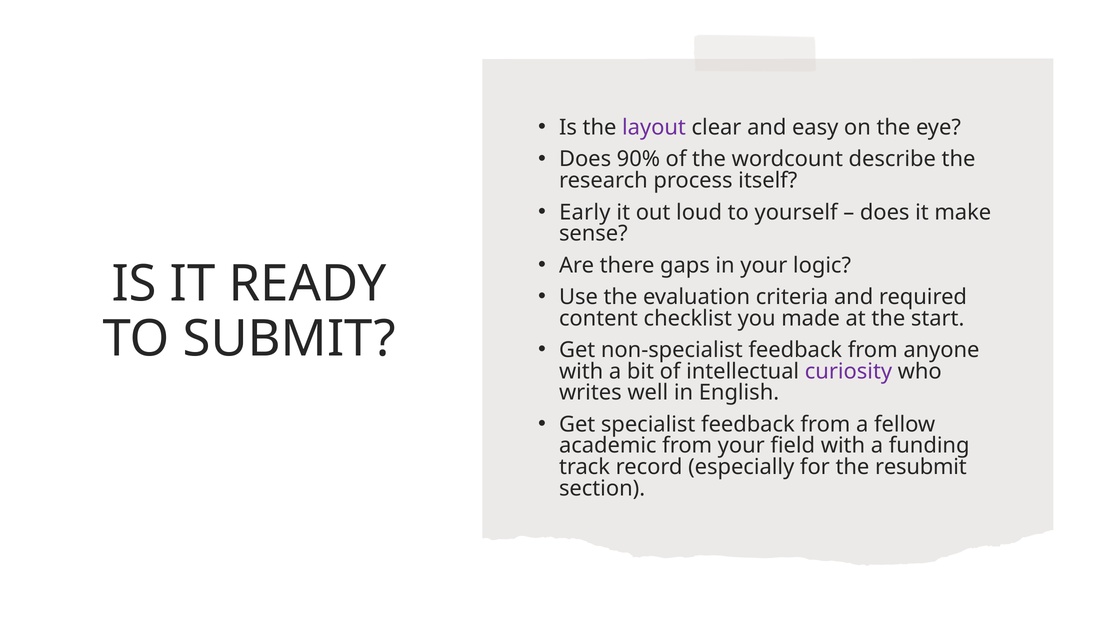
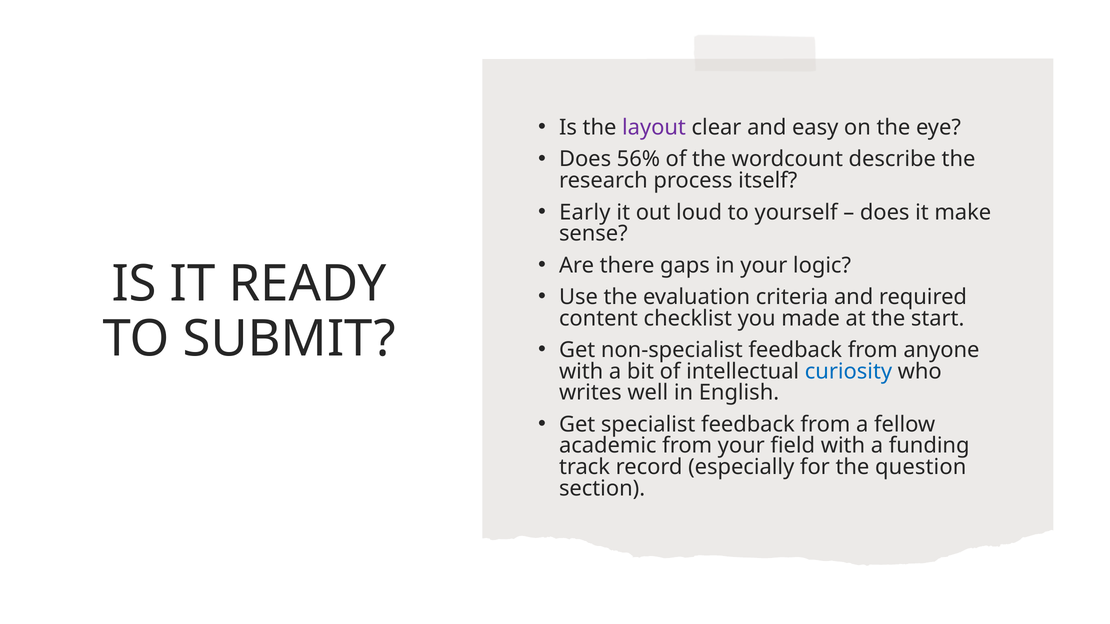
90%: 90% -> 56% (638, 159)
curiosity colour: purple -> blue (848, 372)
resubmit: resubmit -> question (921, 467)
